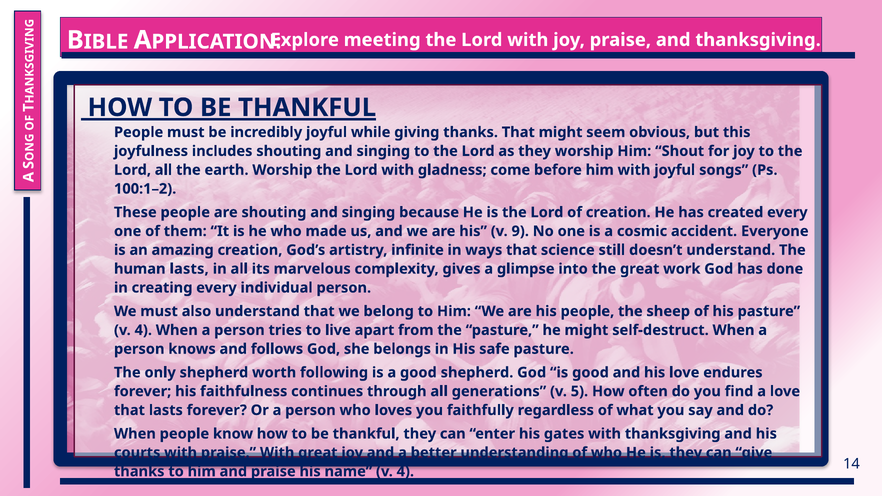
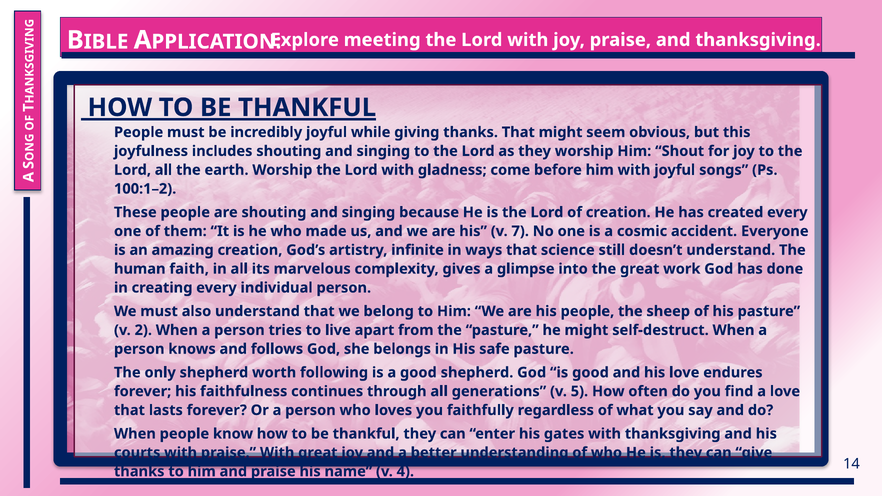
9: 9 -> 7 (520, 231)
human lasts: lasts -> faith (189, 269)
4: 4 -> 2 (143, 330)
